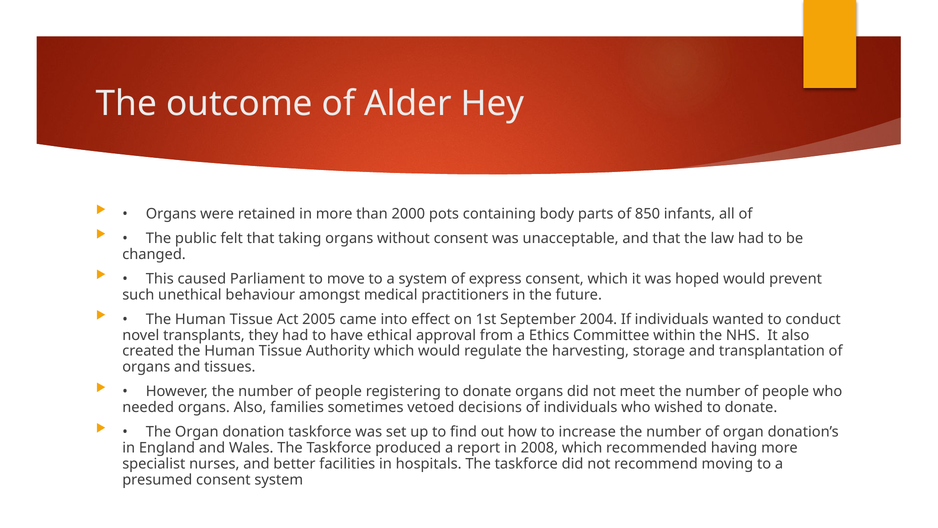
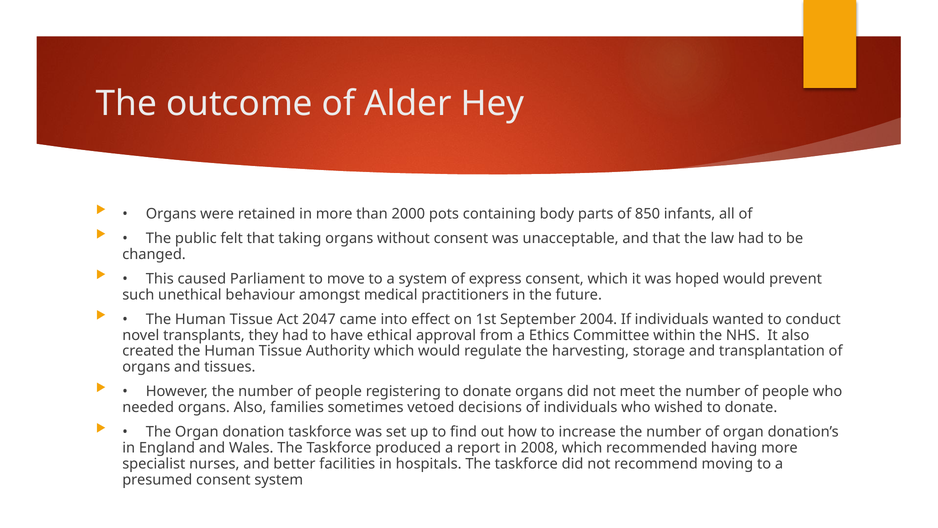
2005: 2005 -> 2047 (319, 319)
